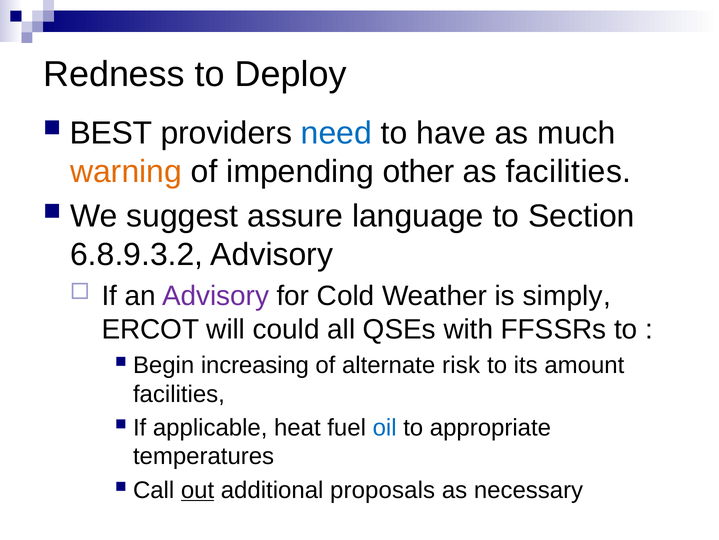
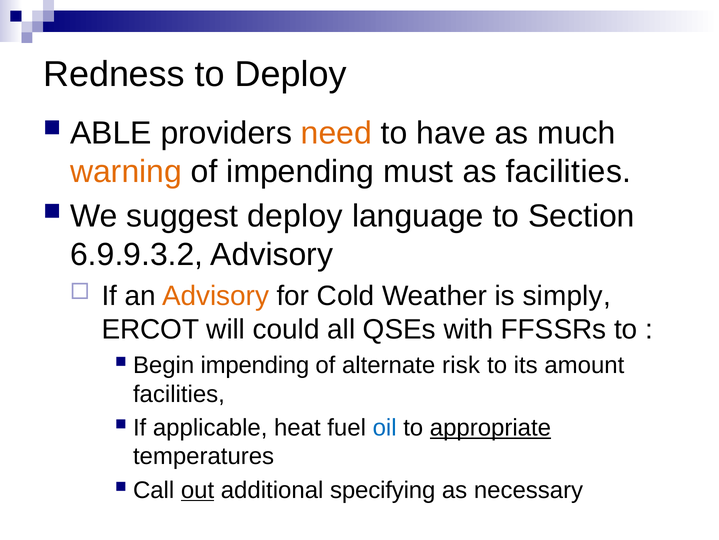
BEST: BEST -> ABLE (111, 133)
need colour: blue -> orange (336, 133)
other: other -> must (418, 171)
suggest assure: assure -> deploy (295, 216)
6.8.9.3.2: 6.8.9.3.2 -> 6.9.9.3.2 (137, 254)
Advisory colour: purple -> orange (216, 296)
Begin increasing: increasing -> impending (255, 365)
appropriate underline: none -> present (490, 427)
proposals: proposals -> specifying (383, 489)
